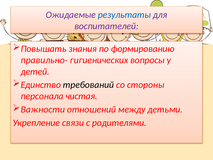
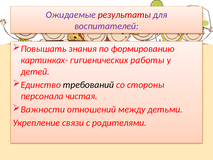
результаты colour: blue -> red (124, 15)
правильно-: правильно- -> картинках- (44, 60)
вопросы: вопросы -> работы (147, 60)
